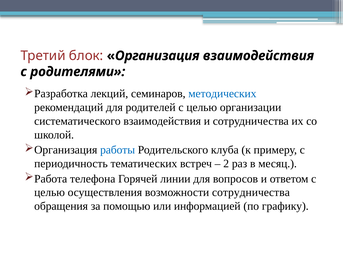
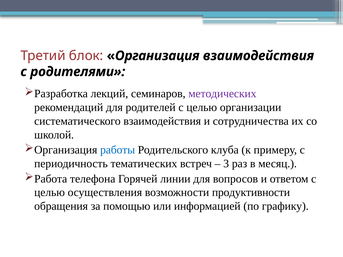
методических colour: blue -> purple (222, 94)
2: 2 -> 3 (226, 164)
возможности сотрудничества: сотрудничества -> продуктивности (251, 193)
